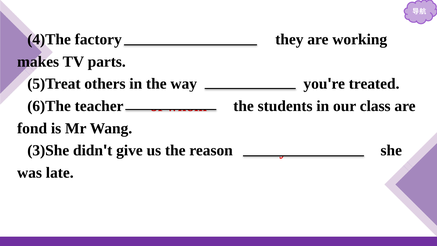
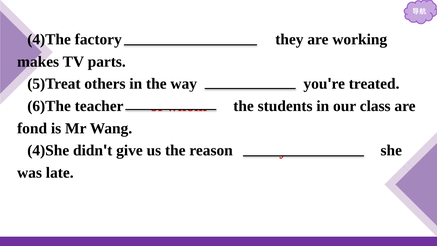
3)She: 3)She -> 4)She (48, 150)
